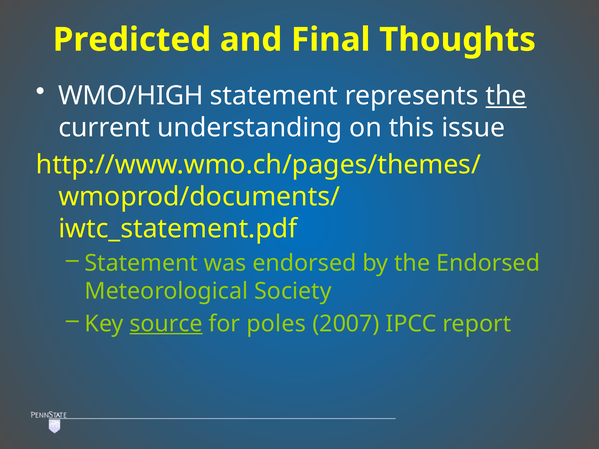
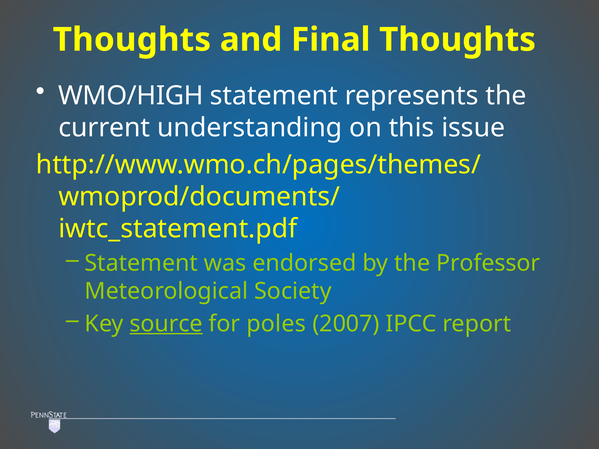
Predicted: Predicted -> Thoughts (132, 40)
the underline: present -> none (506, 96)
the Endorsed: Endorsed -> Professor (488, 263)
